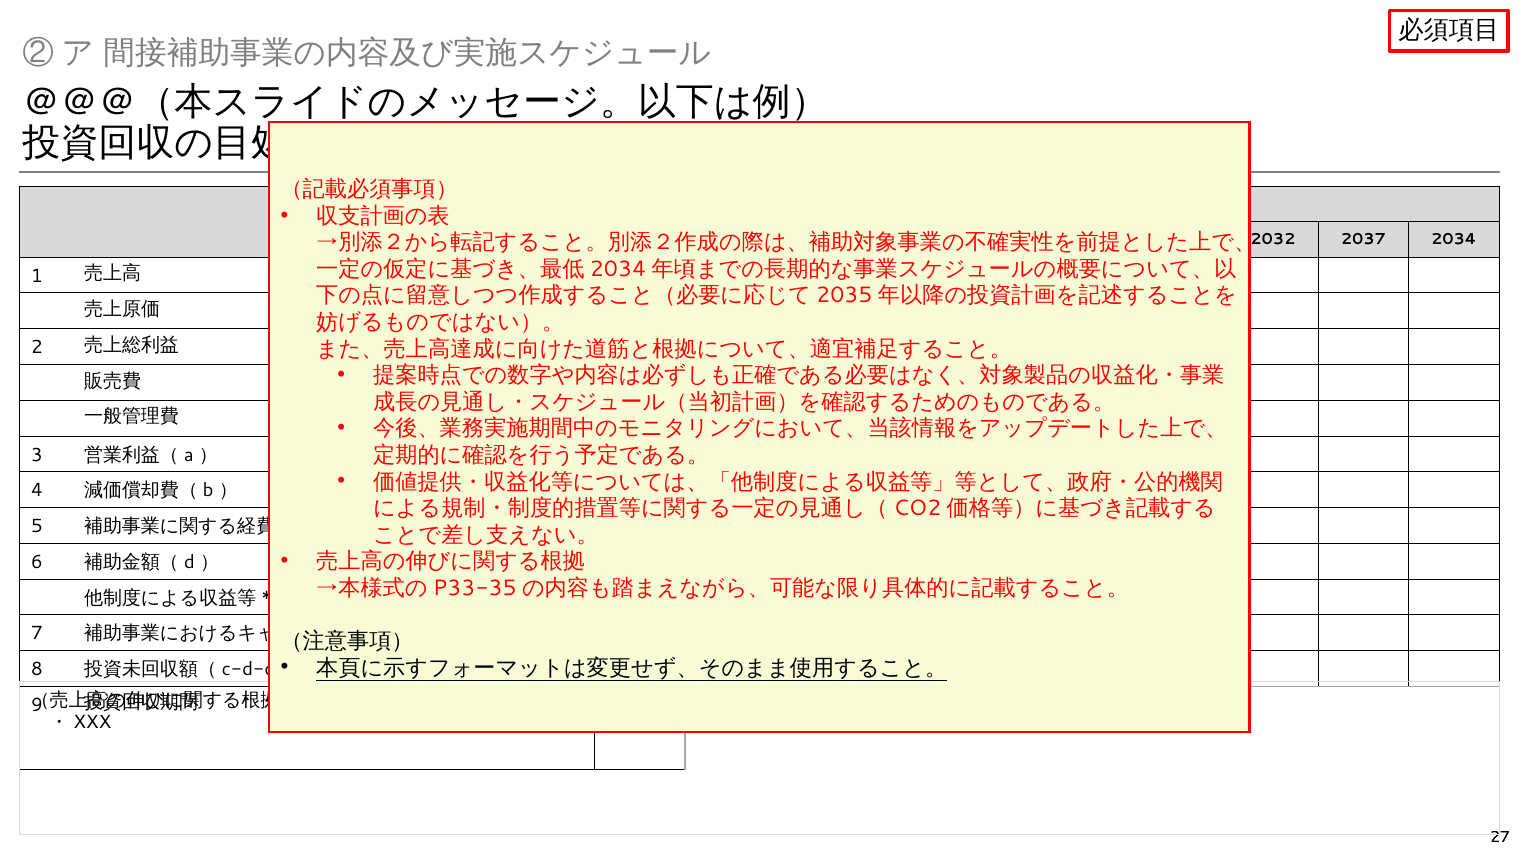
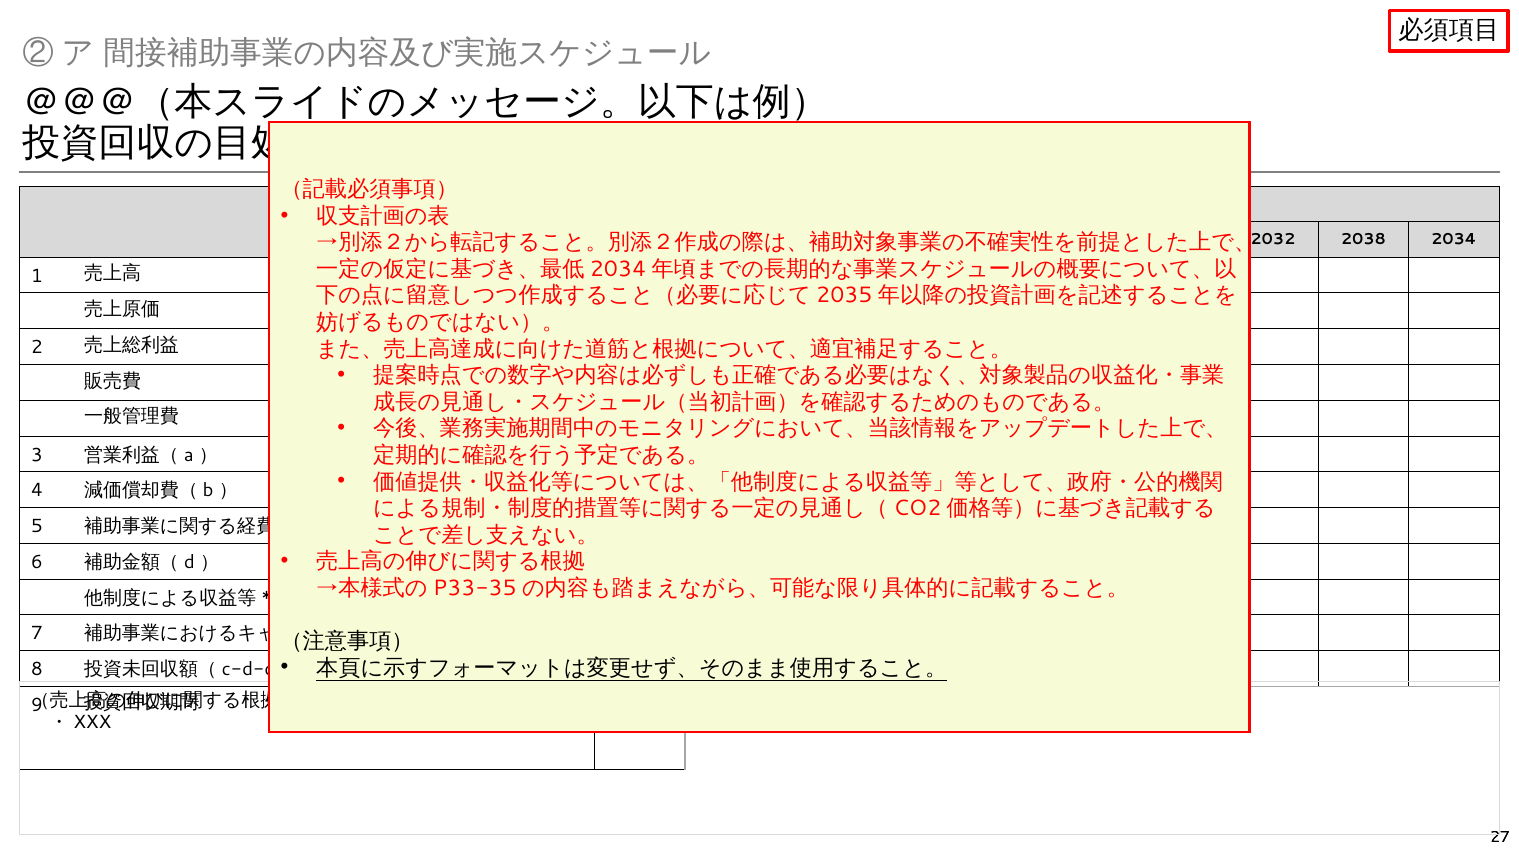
2037: 2037 -> 2038 (1363, 240)
